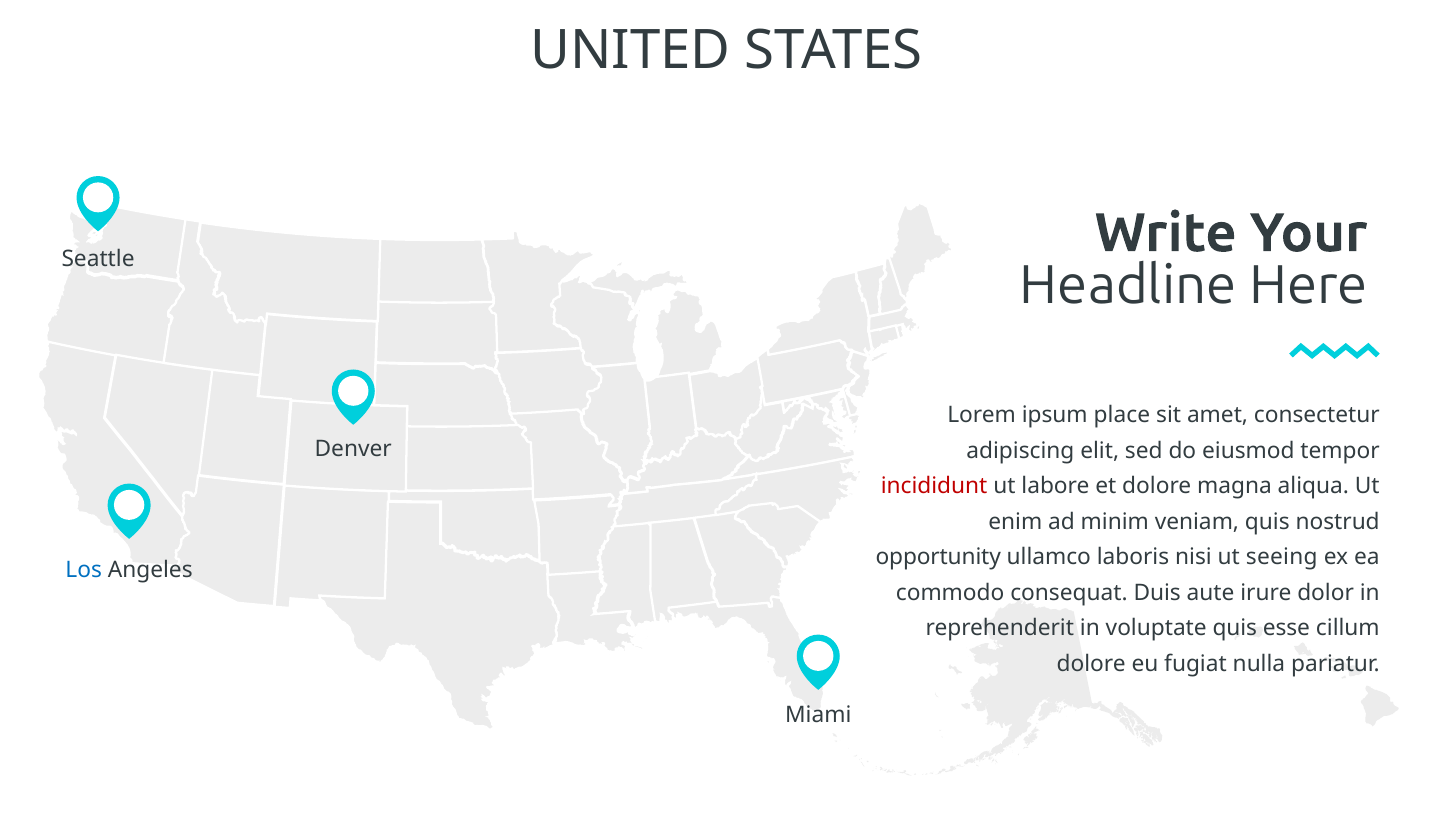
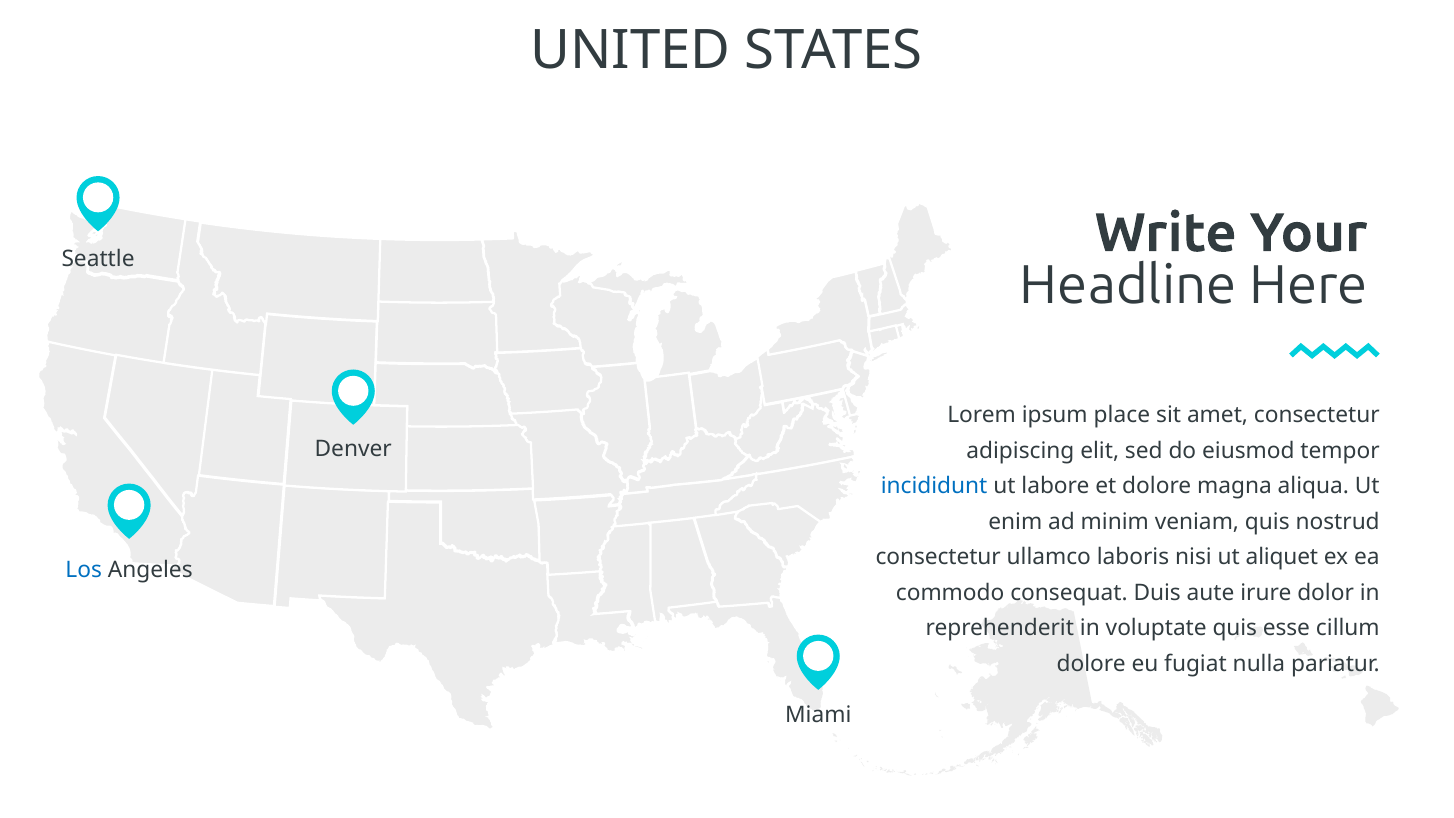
incididunt colour: red -> blue (934, 486)
opportunity: opportunity -> consectetur (938, 557)
seeing: seeing -> aliquet (1282, 557)
